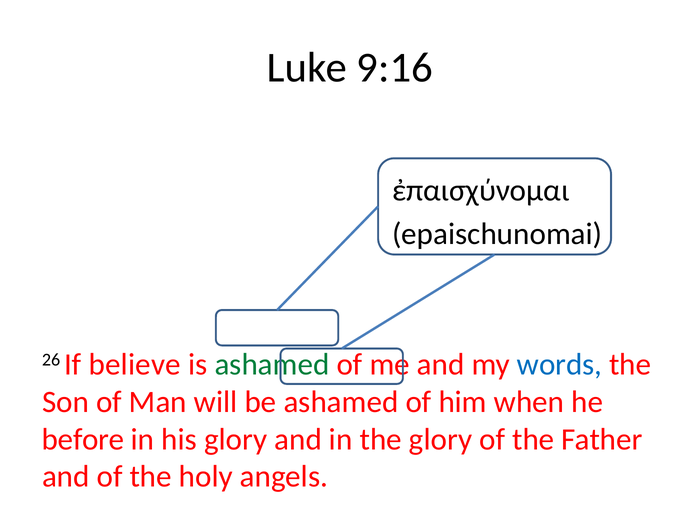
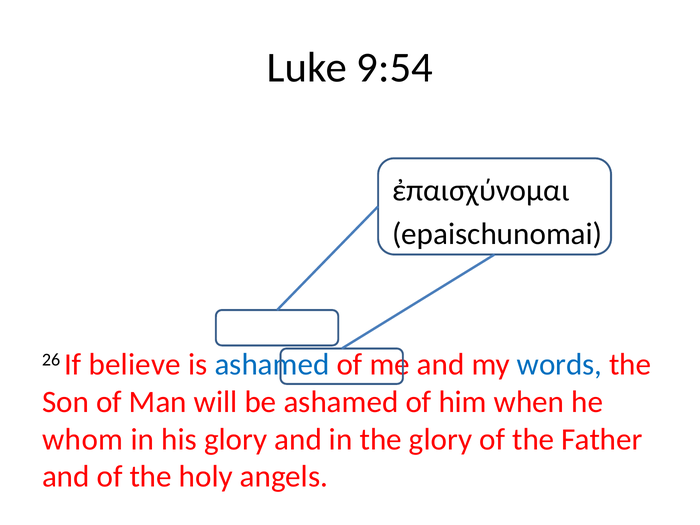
9:16: 9:16 -> 9:54 (395, 68)
ashamed colour: green -> blue (272, 365)
before: before -> whom (83, 439)
